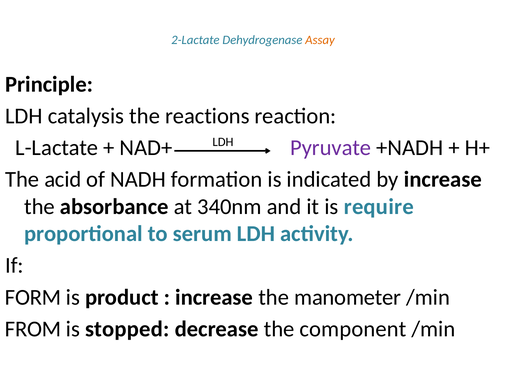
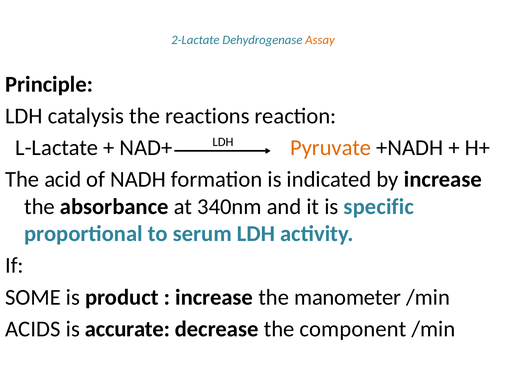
Pyruvate colour: purple -> orange (331, 148)
require: require -> specific (379, 207)
FORM: FORM -> SOME (33, 297)
FROM: FROM -> ACIDS (33, 329)
stopped: stopped -> accurate (127, 329)
